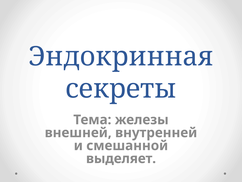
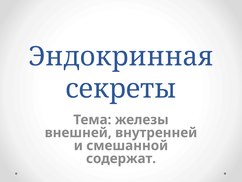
выделяет: выделяет -> содержат (121, 158)
